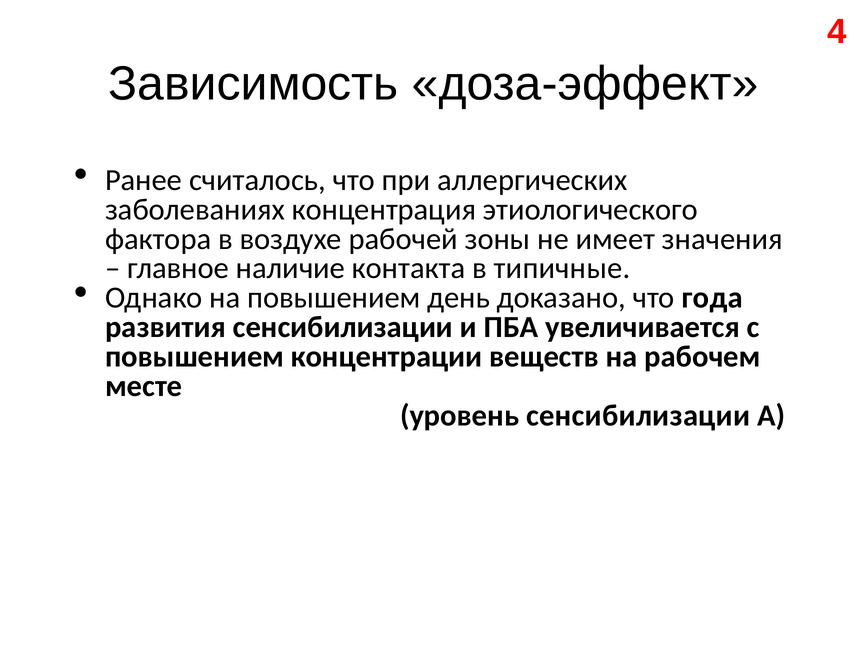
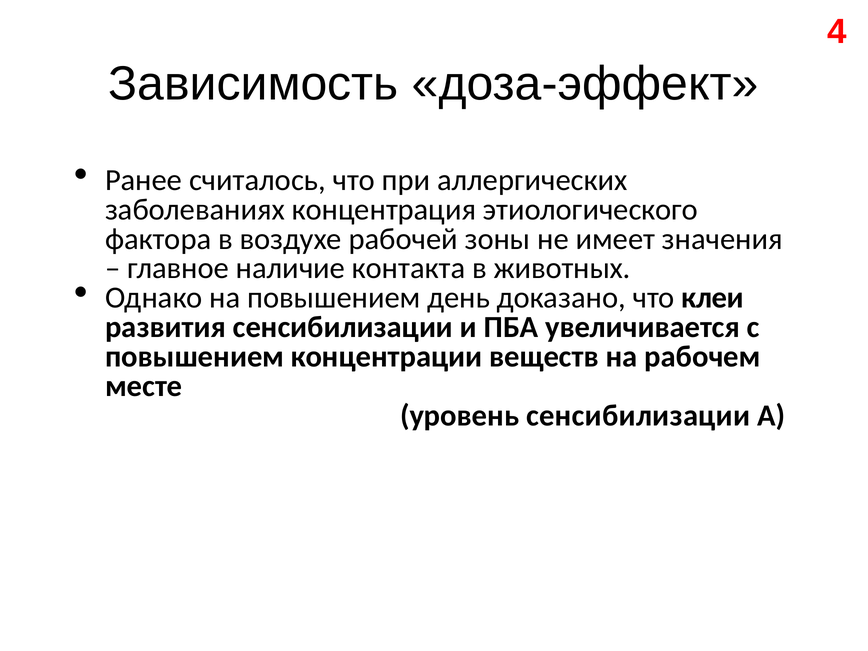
типичные: типичные -> животных (562, 268)
года: года -> клеи (713, 298)
